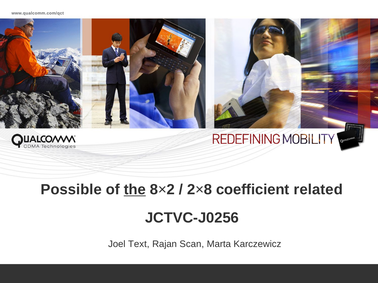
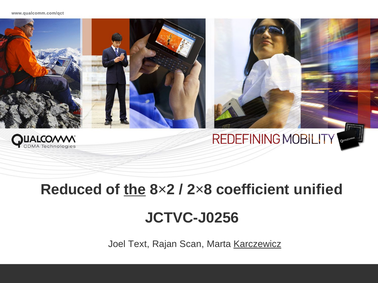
Possible: Possible -> Reduced (71, 190)
related: related -> unified (318, 190)
Karczewicz underline: none -> present (257, 244)
